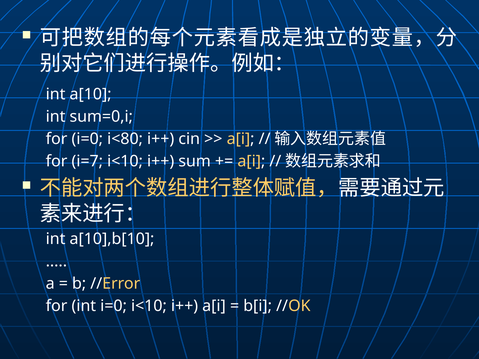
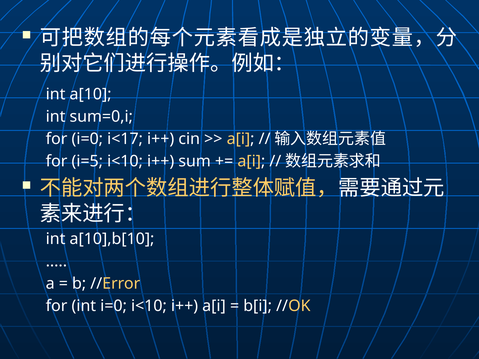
i<80: i<80 -> i<17 (125, 139)
i=7: i=7 -> i=5 (87, 161)
